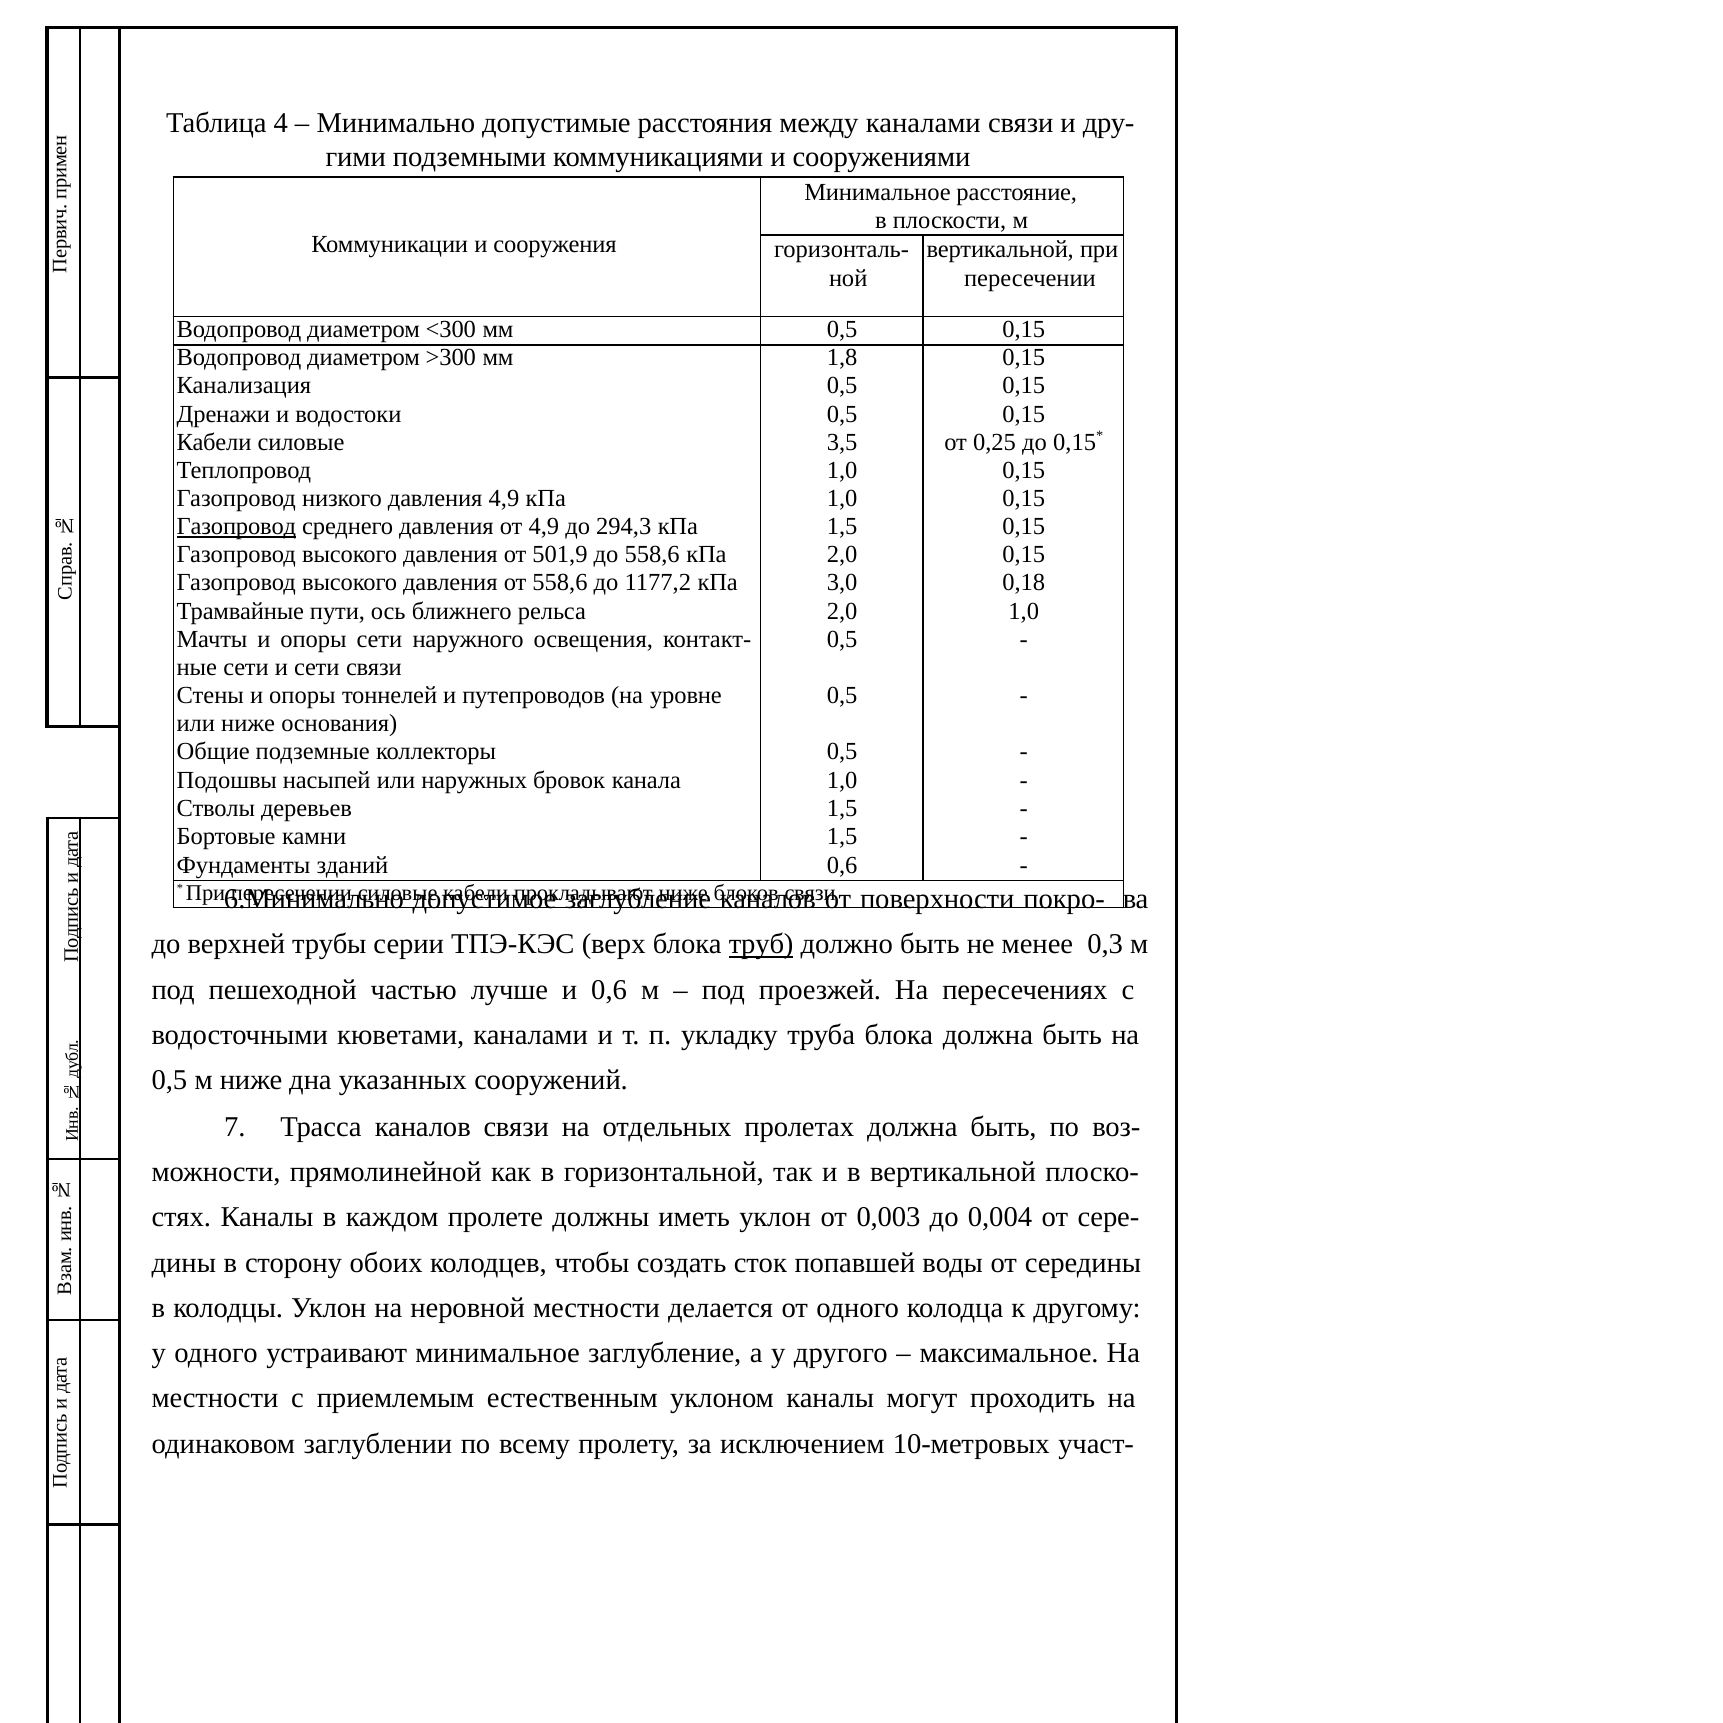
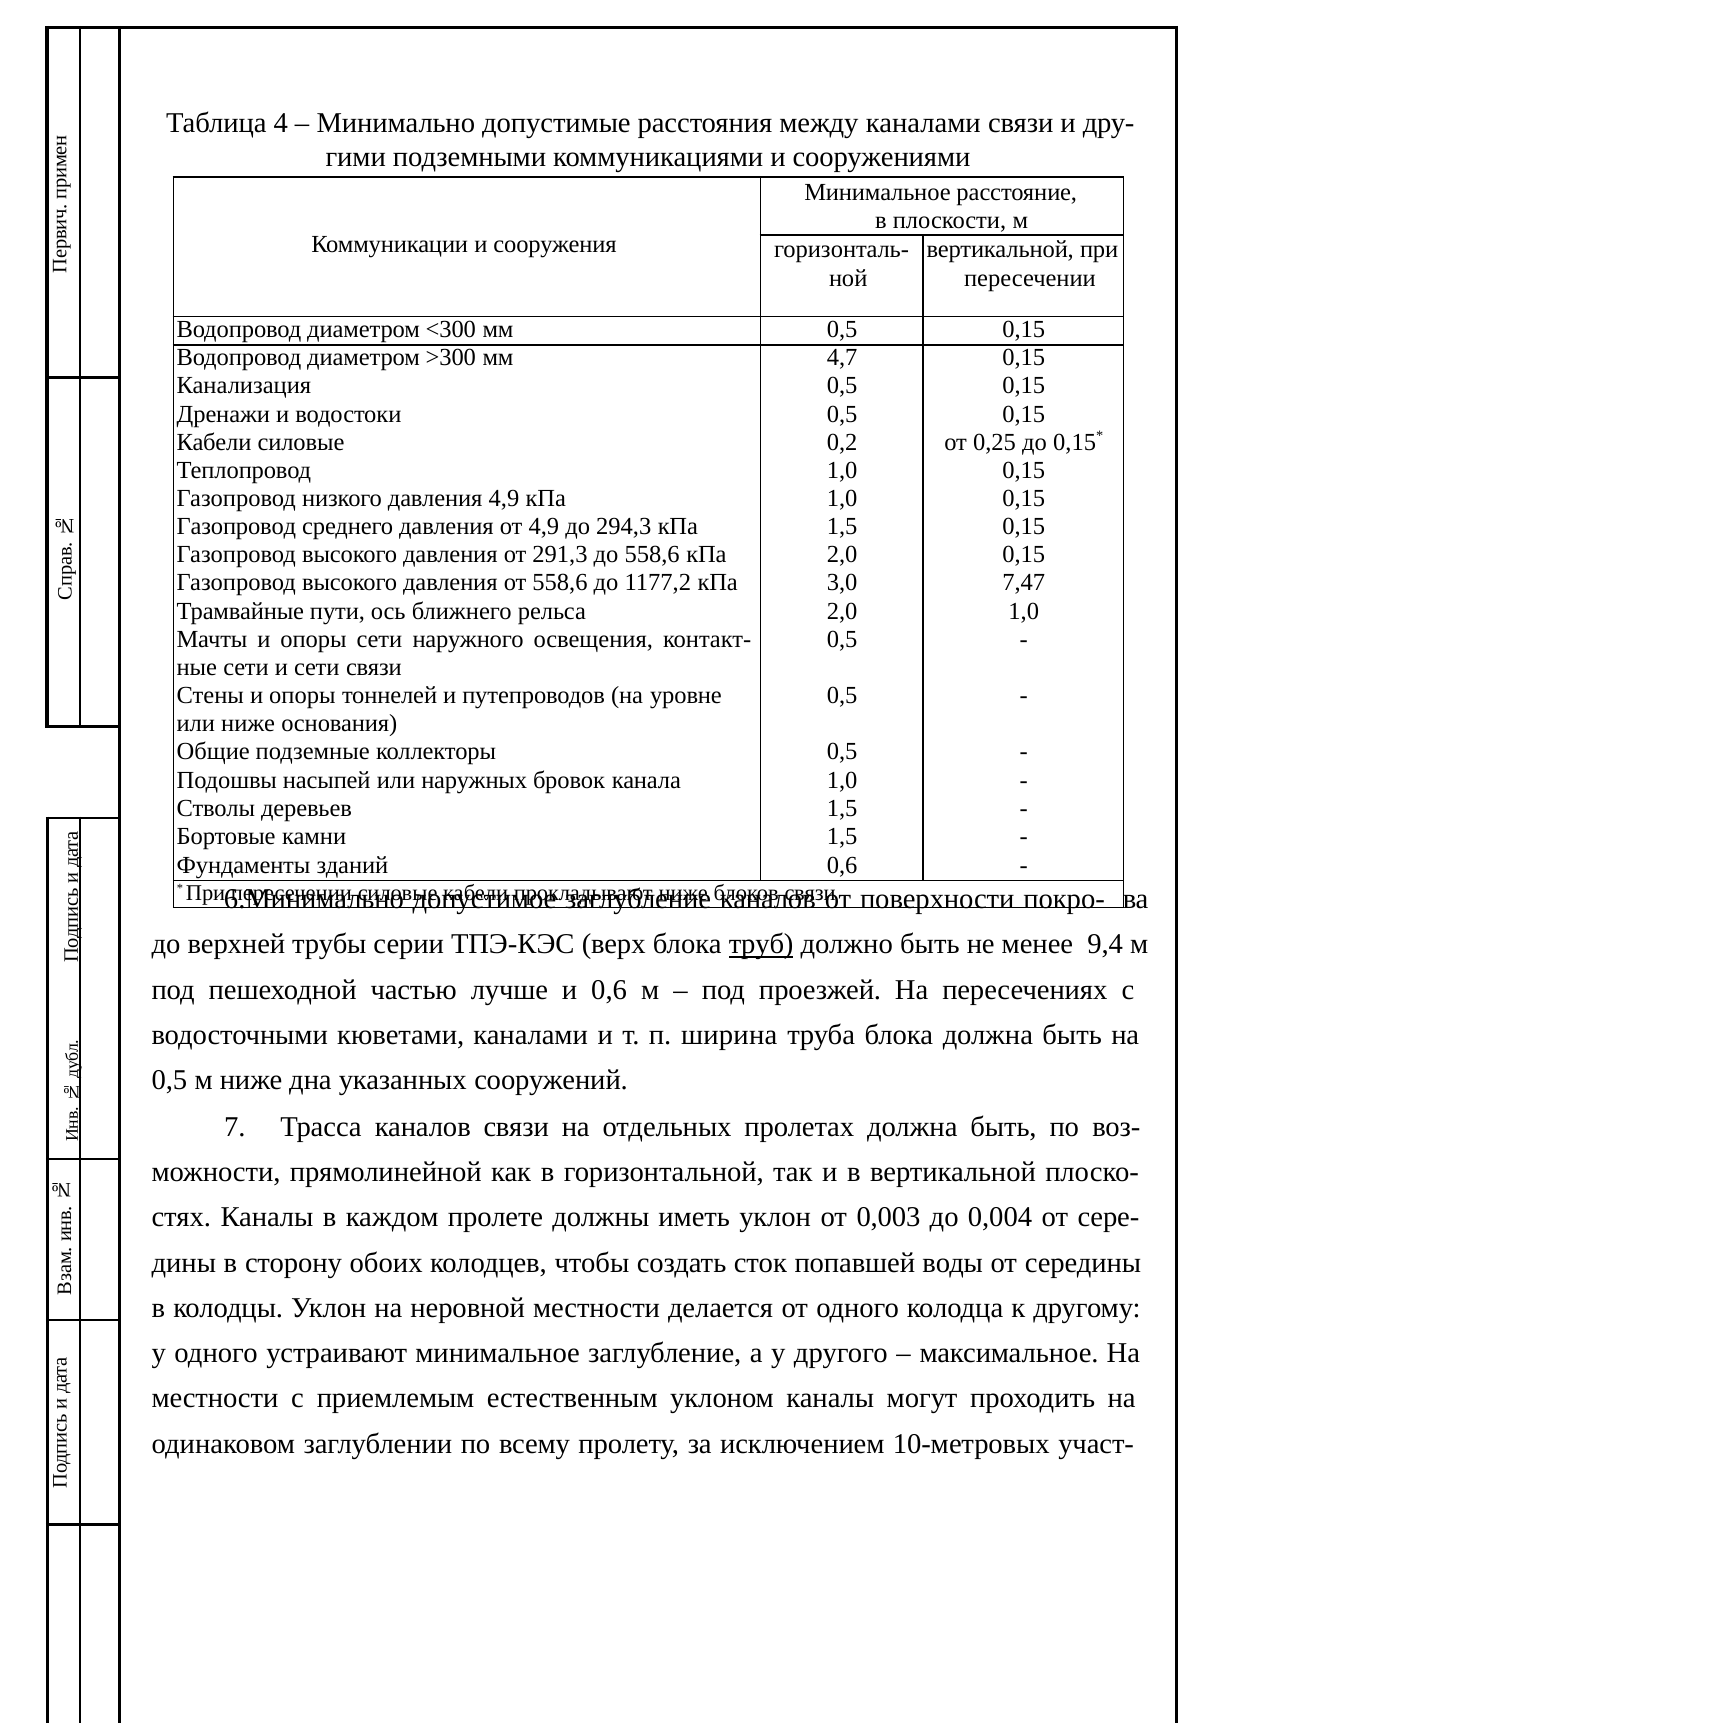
1,8: 1,8 -> 4,7 (842, 358)
3,5: 3,5 -> 0,2 (842, 442)
Газопровод underline: present -> none (236, 527)
501,9: 501,9 -> 291,3 (560, 555)
0,18: 0,18 -> 7,47 (1024, 583)
0,3: 0,3 -> 9,4 (1105, 944)
укладку: укладку -> ширина (729, 1035)
